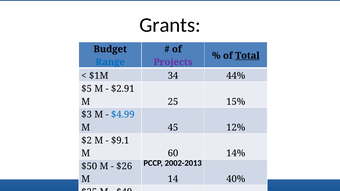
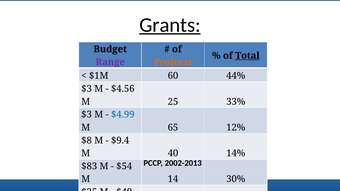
Grants underline: none -> present (170, 25)
Range colour: blue -> purple (110, 62)
Projects colour: purple -> orange (173, 62)
34: 34 -> 60 (173, 76)
$5: $5 -> $3 (87, 89)
$2.91: $2.91 -> $4.56 (123, 89)
15%: 15% -> 33% (236, 102)
45: 45 -> 65 (173, 128)
$2: $2 -> $8 (87, 141)
$9.1: $9.1 -> $9.4 (120, 141)
60: 60 -> 40 (173, 154)
$50: $50 -> $83 (89, 166)
$26: $26 -> $54 (124, 166)
40%: 40% -> 30% (236, 179)
